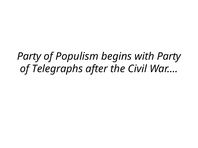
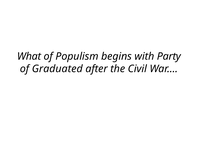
Party: Party -> What (29, 57)
Telegraphs: Telegraphs -> Graduated (57, 69)
